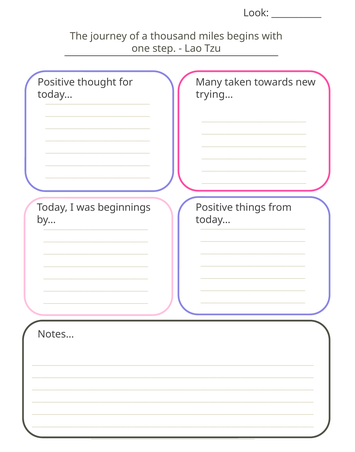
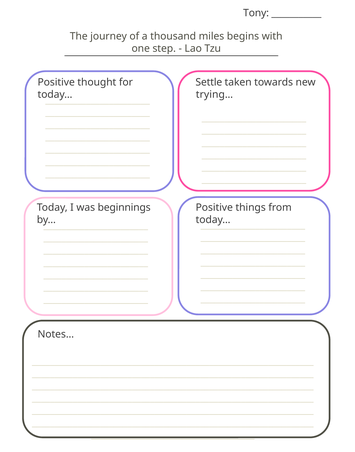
Look: Look -> Tony (256, 13)
Many: Many -> Settle (209, 82)
